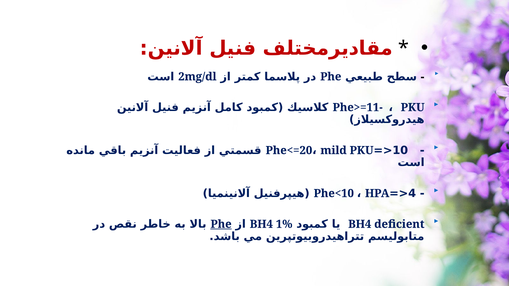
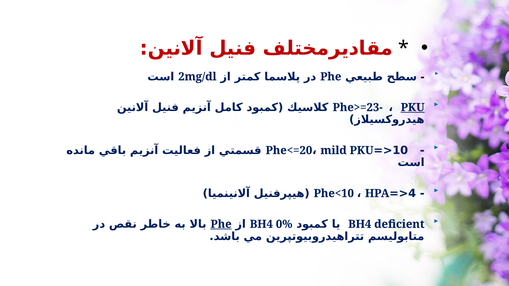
Phe>=11-: Phe>=11- -> Phe>=23- (358, 108)
PKU underline: none -> present (413, 108)
1%: 1% -> 0% (284, 224)
